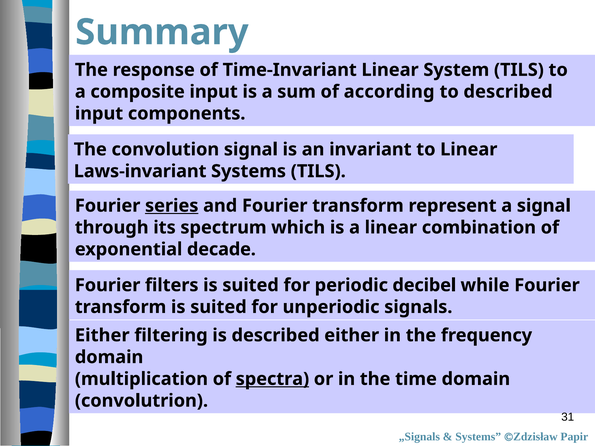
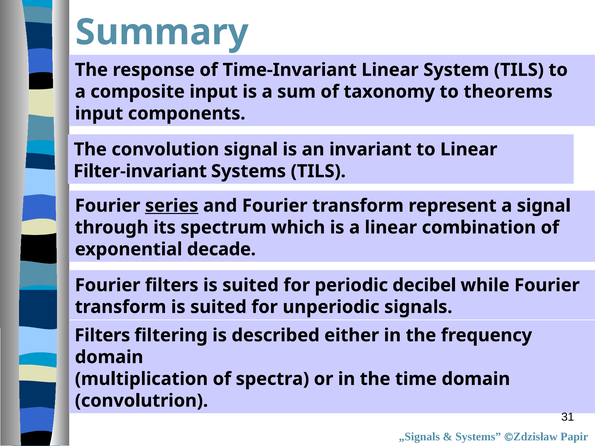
according: according -> taxonomy (389, 92)
to described: described -> theorems (508, 92)
Laws-invariant: Laws-invariant -> Filter-invariant (140, 171)
Either: Either -> Filters (102, 336)
spectra underline: present -> none (272, 379)
